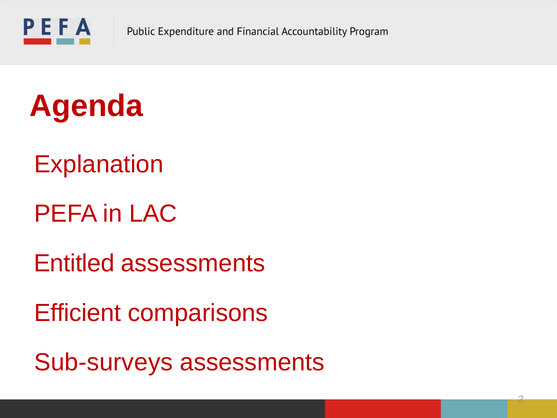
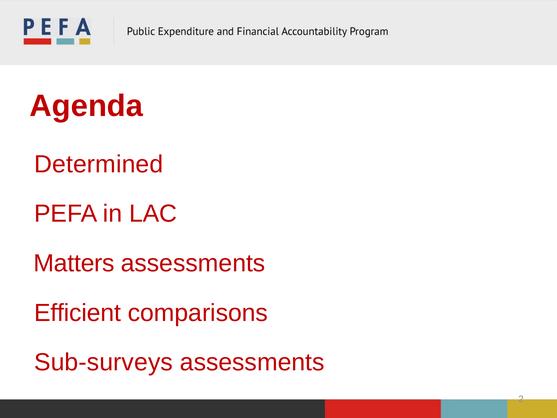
Explanation: Explanation -> Determined (99, 164)
Entitled: Entitled -> Matters (74, 263)
